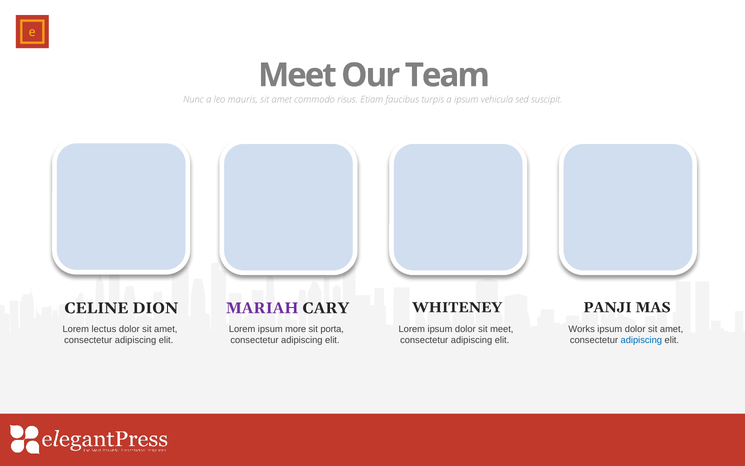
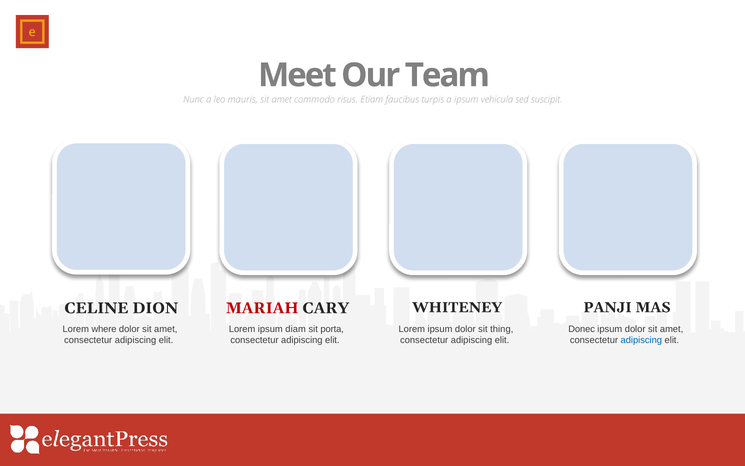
MARIAH colour: purple -> red (262, 308)
lectus: lectus -> where (104, 329)
more: more -> diam (296, 329)
sit meet: meet -> thing (502, 329)
Works: Works -> Donec (582, 329)
